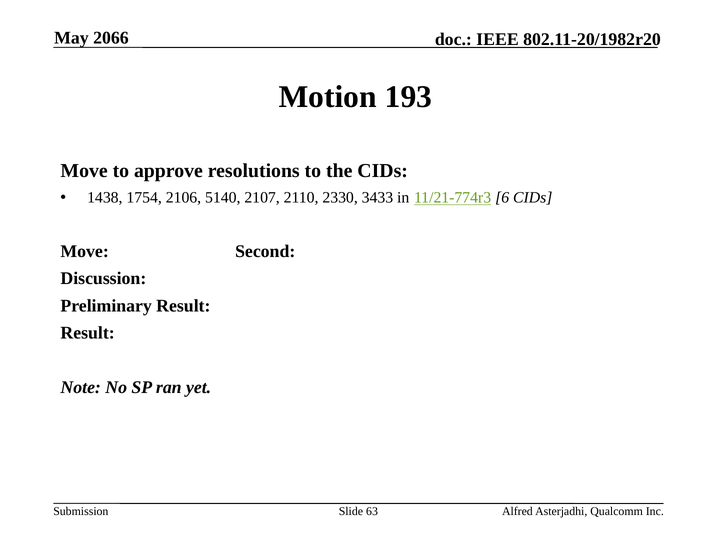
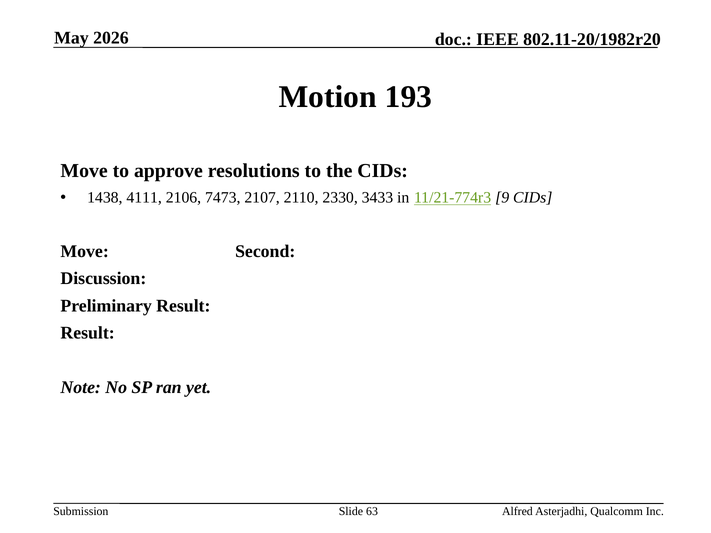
2066: 2066 -> 2026 (111, 38)
1754: 1754 -> 4111 (144, 198)
5140: 5140 -> 7473 (223, 198)
6: 6 -> 9 (502, 198)
